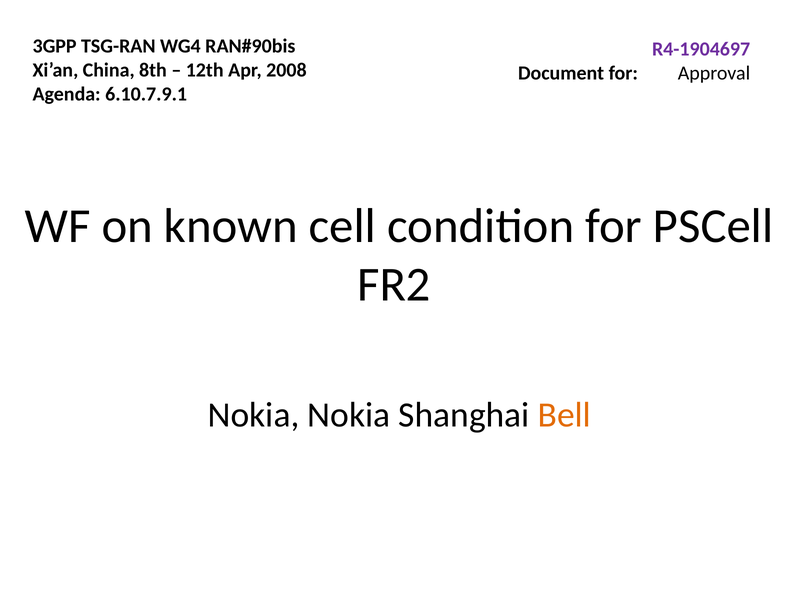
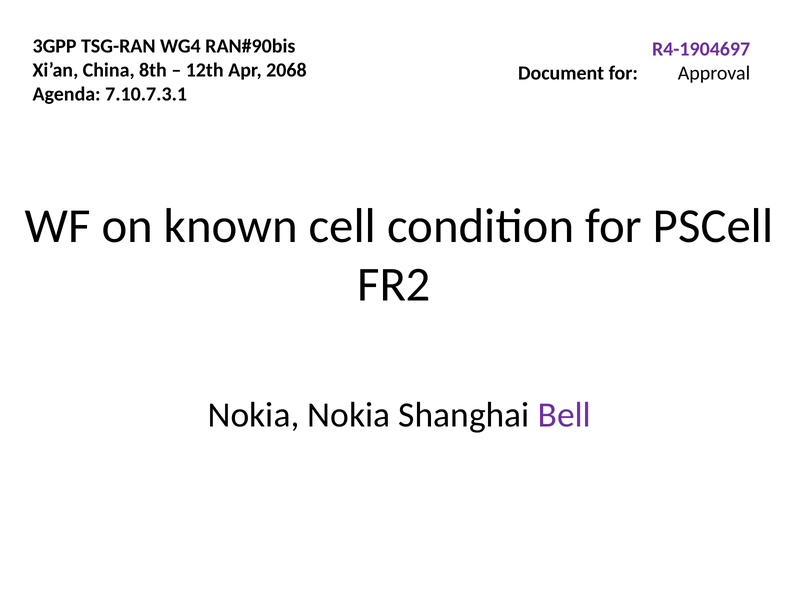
2008: 2008 -> 2068 (286, 70)
6.10.7.9.1: 6.10.7.9.1 -> 7.10.7.3.1 (146, 94)
Bell colour: orange -> purple (564, 414)
